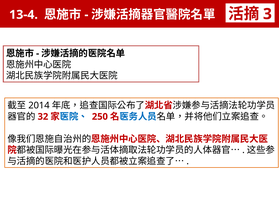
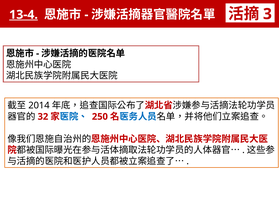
13-4 underline: none -> present (24, 15)
